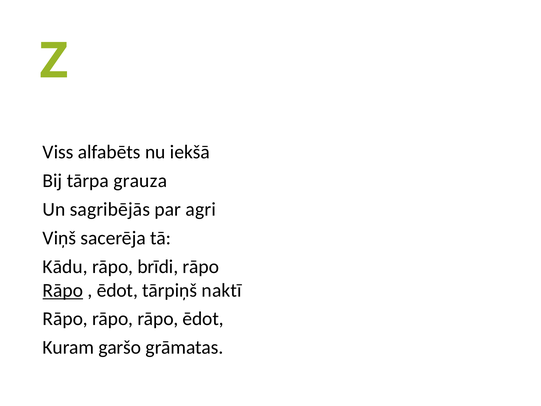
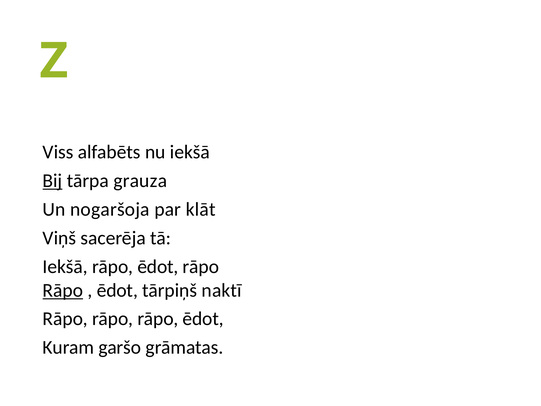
Bij underline: none -> present (52, 181)
sagribējās: sagribējās -> nogaršoja (110, 209)
agri: agri -> klāt (201, 209)
Kādu: Kādu -> Iekšā (65, 267)
brīdi: brīdi -> ēdot (158, 267)
